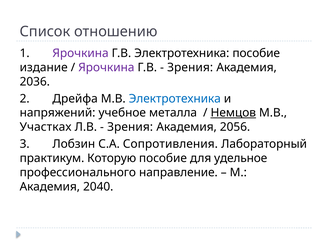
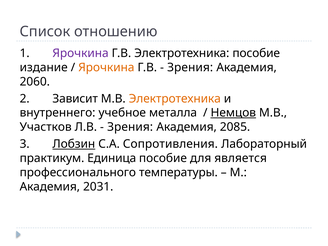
Ярочкина colour: purple -> orange (106, 67)
2036: 2036 -> 2060 (35, 82)
Дрейфа: Дрейфа -> Зависит (75, 99)
Электротехника colour: blue -> orange (175, 99)
напряжений: напряжений -> внутреннего (58, 113)
Участках: Участках -> Участков (46, 127)
2056: 2056 -> 2085 (235, 127)
Лобзин underline: none -> present (74, 144)
Которую: Которую -> Единица (112, 158)
удельное: удельное -> является (241, 158)
направление: направление -> температуры (178, 172)
2040: 2040 -> 2031 (98, 187)
